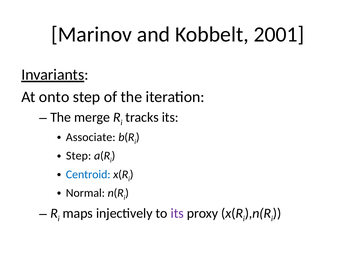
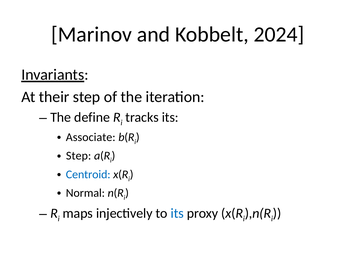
2001: 2001 -> 2024 (279, 34)
onto: onto -> their (54, 97)
merge: merge -> define (92, 117)
its colour: purple -> blue (177, 213)
